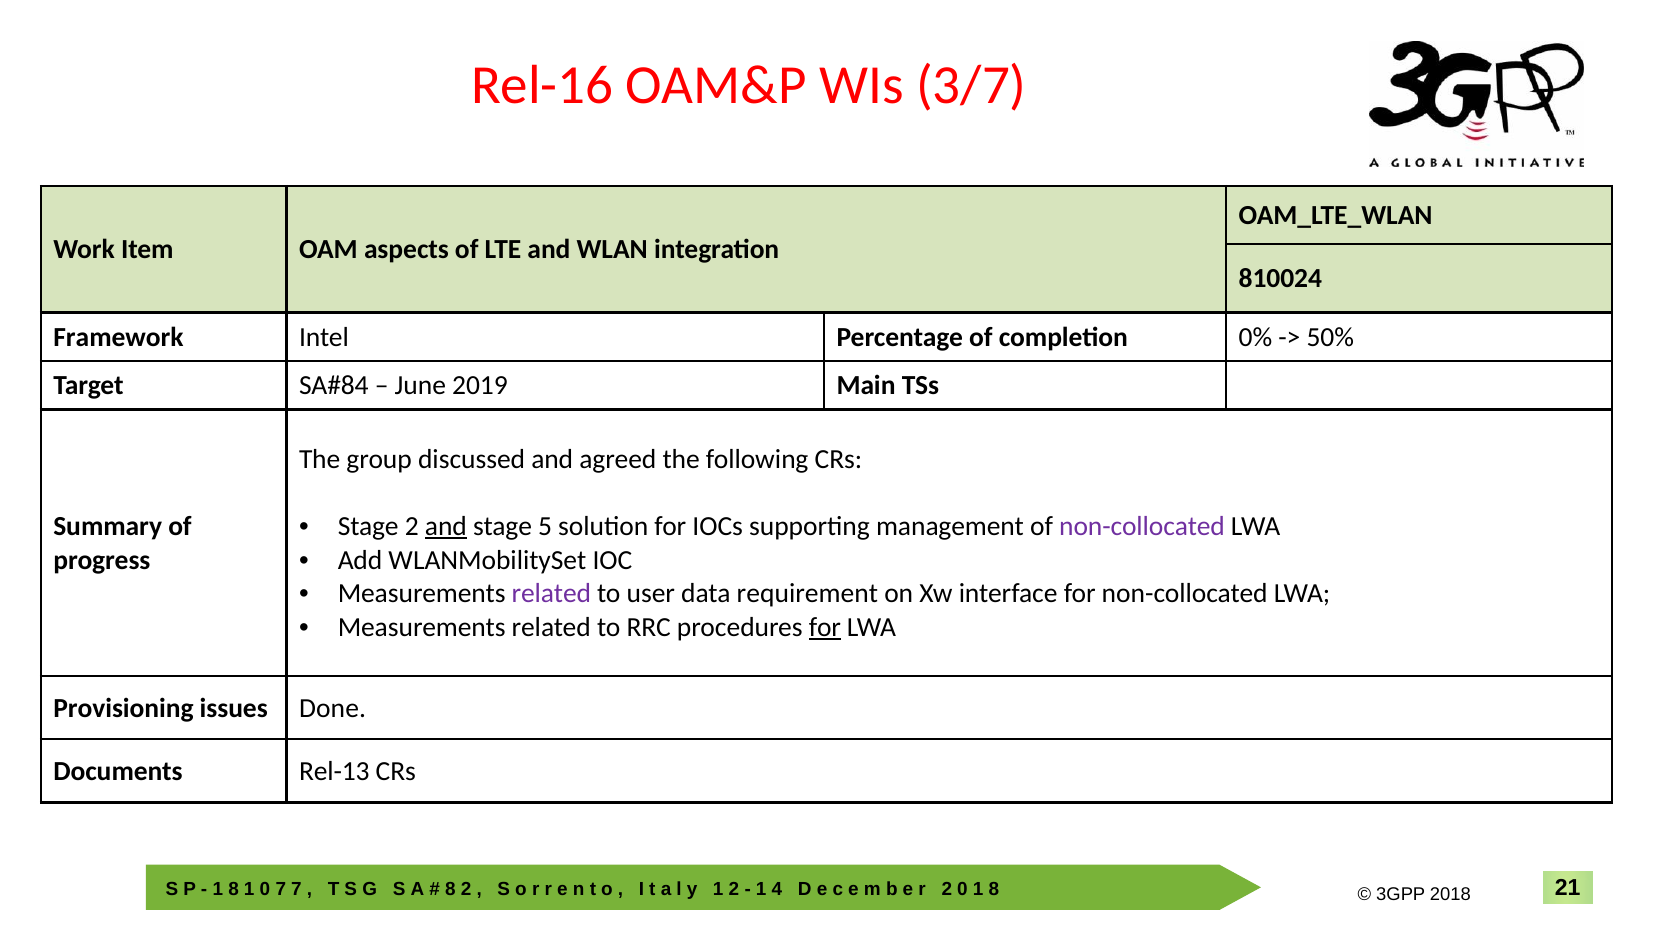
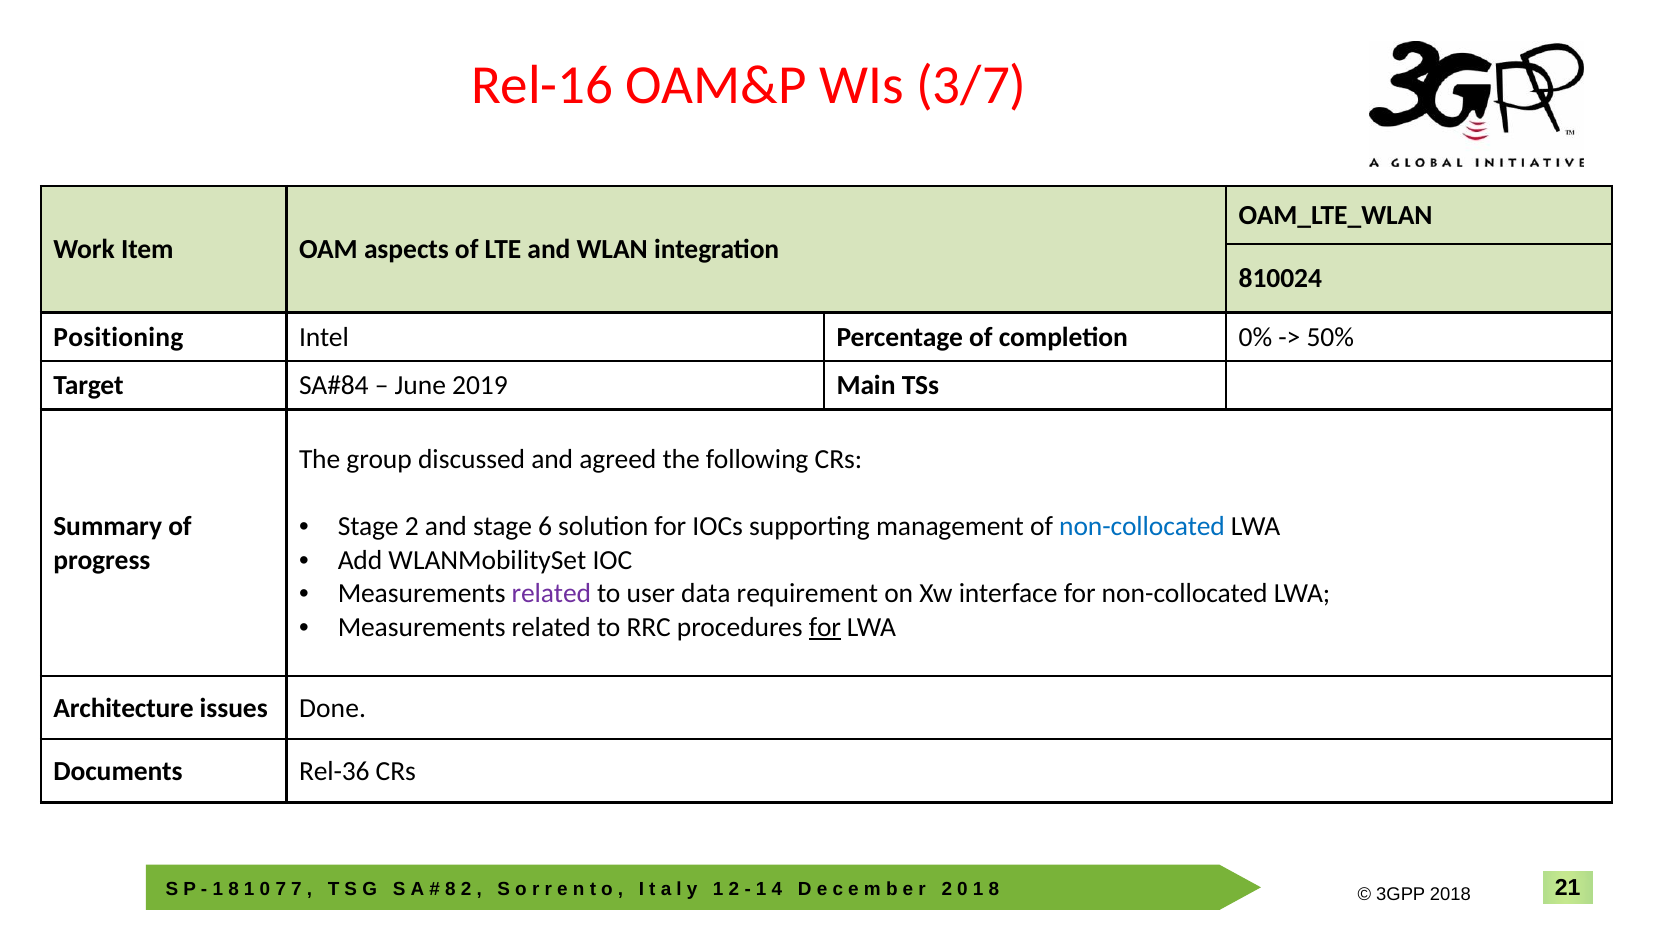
Framework: Framework -> Positioning (118, 337)
and underline: present -> none (446, 526)
5: 5 -> 6 (545, 526)
non-collocated colour: purple -> blue (1142, 526)
Provisioning: Provisioning -> Architecture (124, 708)
Rel-13: Rel-13 -> Rel-36 (334, 771)
